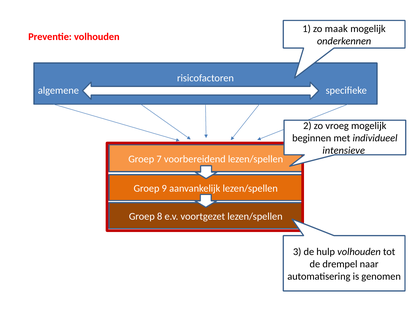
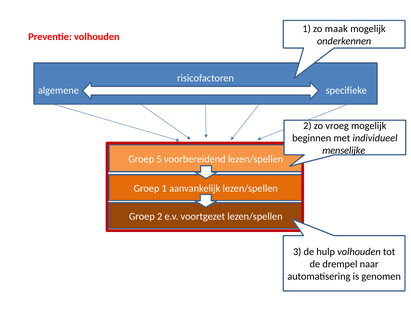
intensieve: intensieve -> menselijke (344, 150)
7: 7 -> 5 (159, 159)
Groep 9: 9 -> 1 (164, 188)
Groep 8: 8 -> 2 (160, 216)
